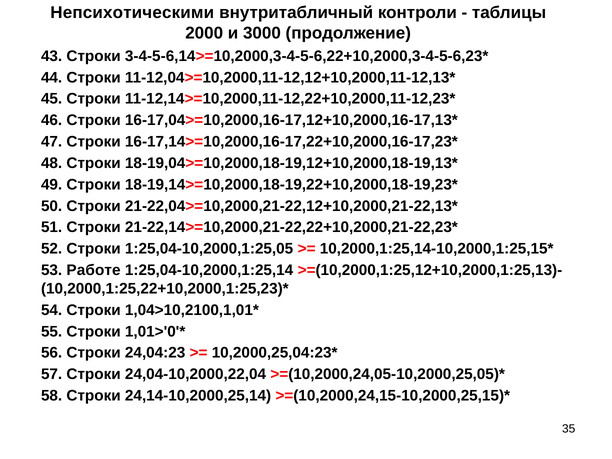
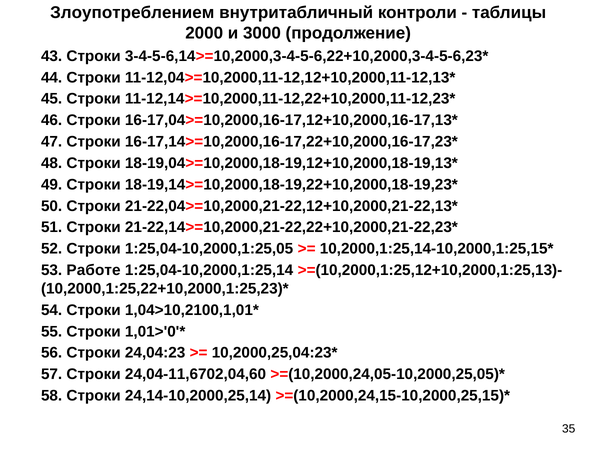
Непсихотическими: Непсихотическими -> Злоупотреблением (132, 13)
24,04-10,2000,22,04: 24,04-10,2000,22,04 -> 24,04-11,6702,04,60 (196, 374)
